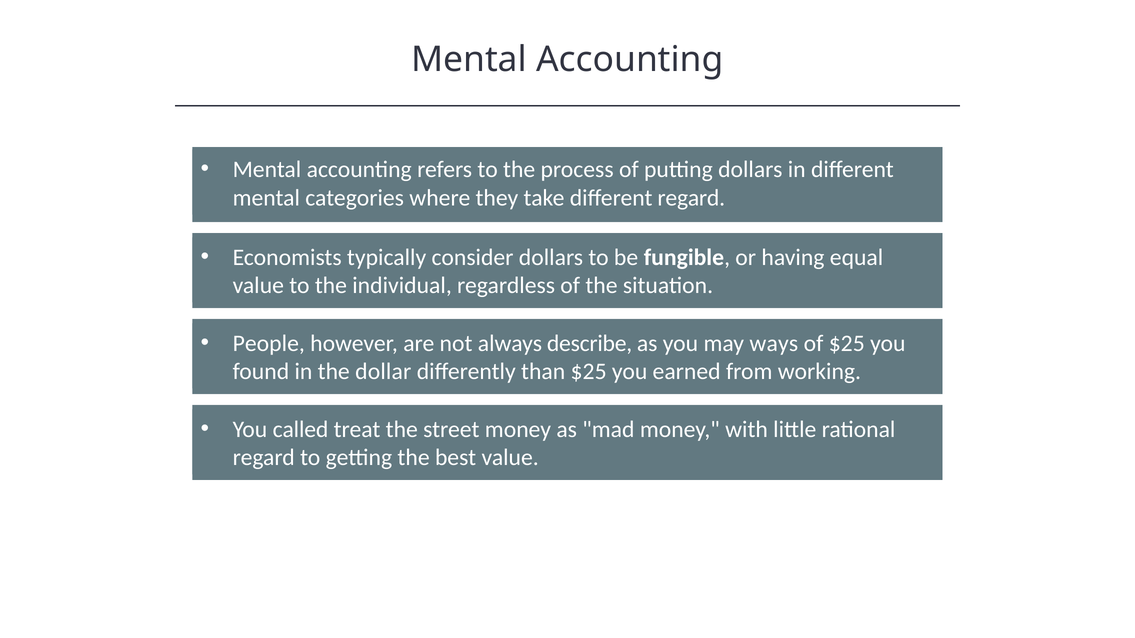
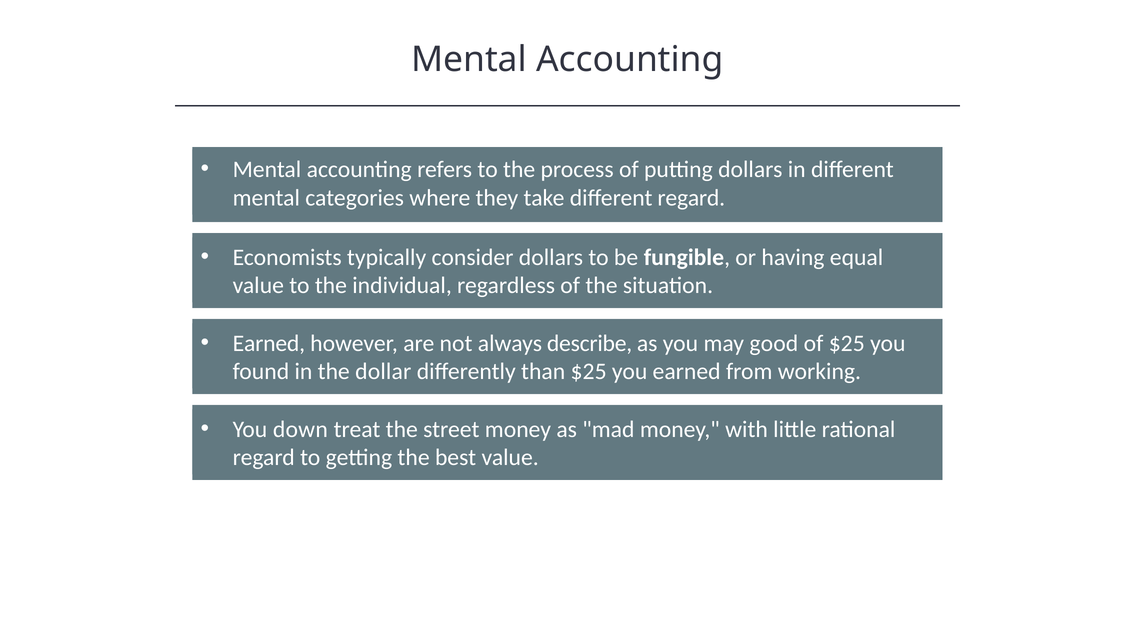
People: People -> Earned (269, 343)
ways: ways -> good (774, 343)
called: called -> down (300, 430)
